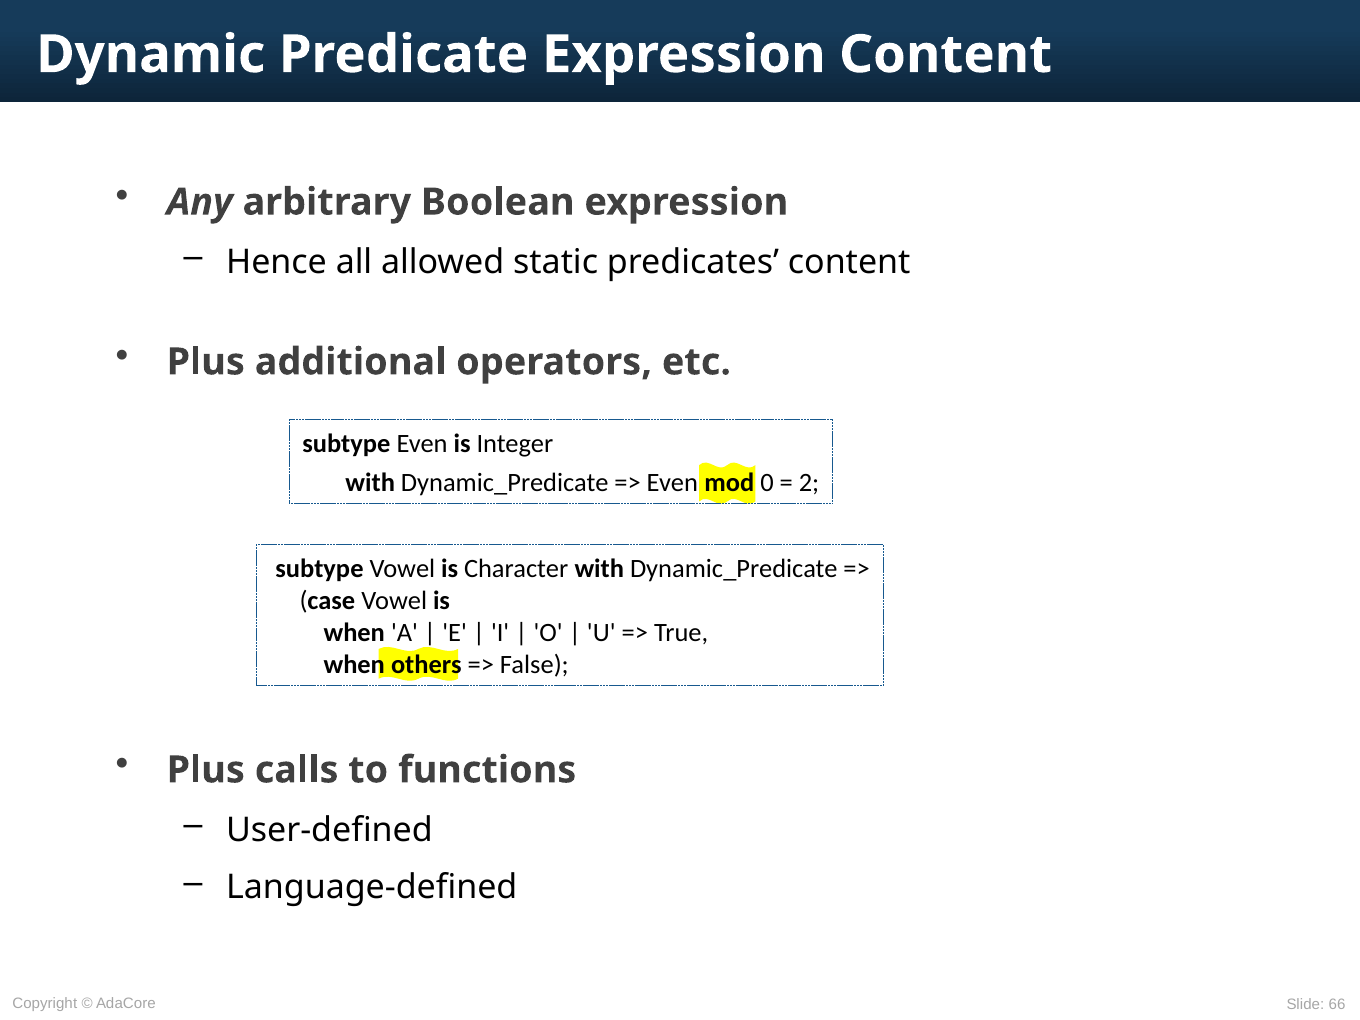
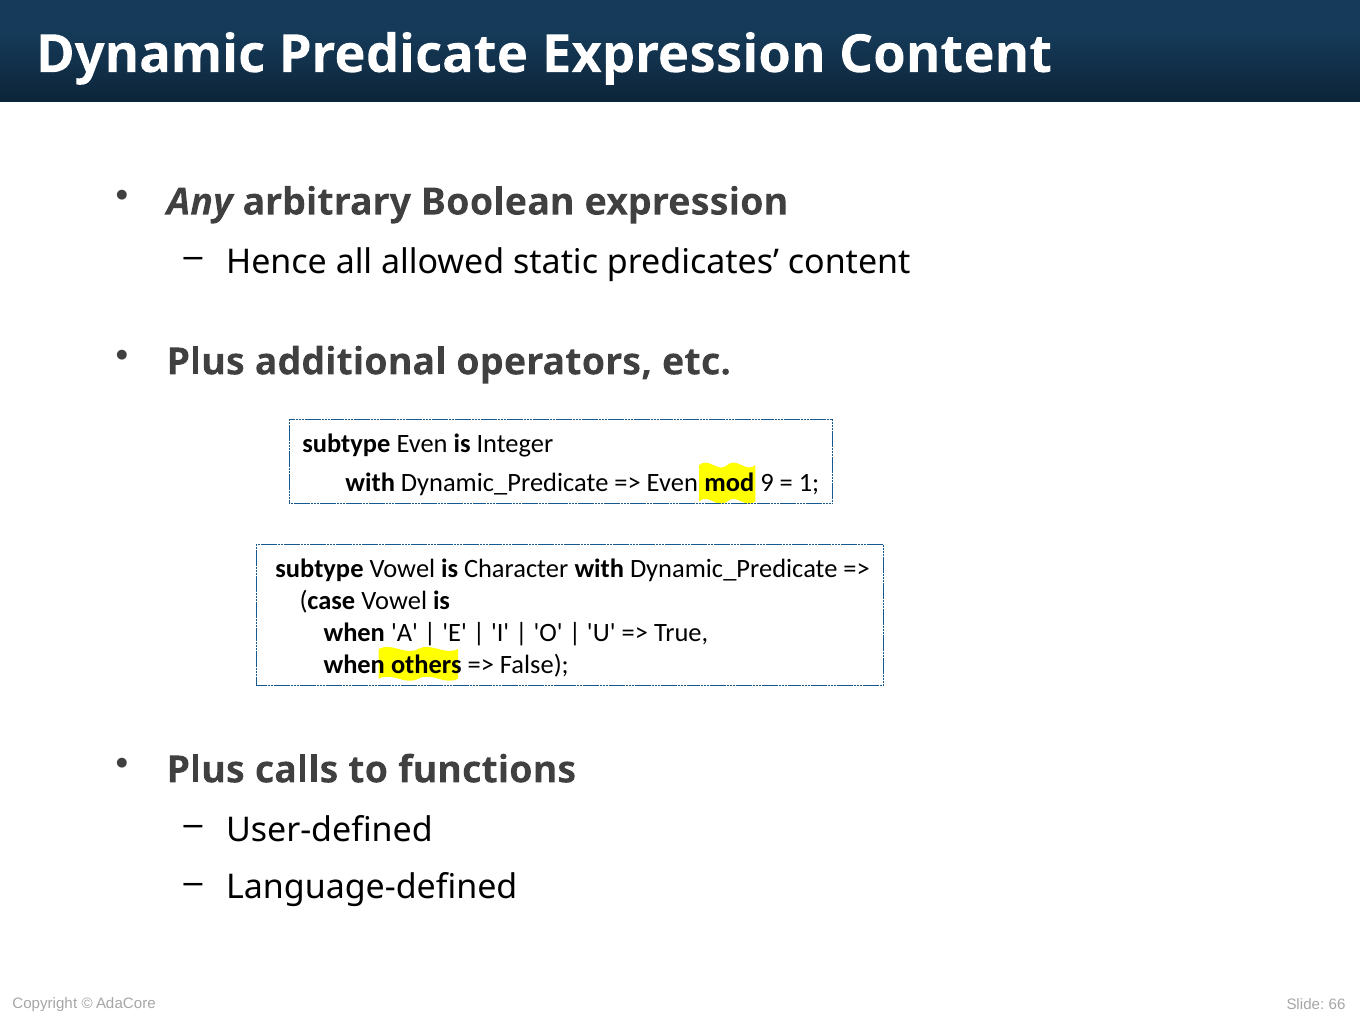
0: 0 -> 9 (767, 483)
2: 2 -> 1 (809, 483)
